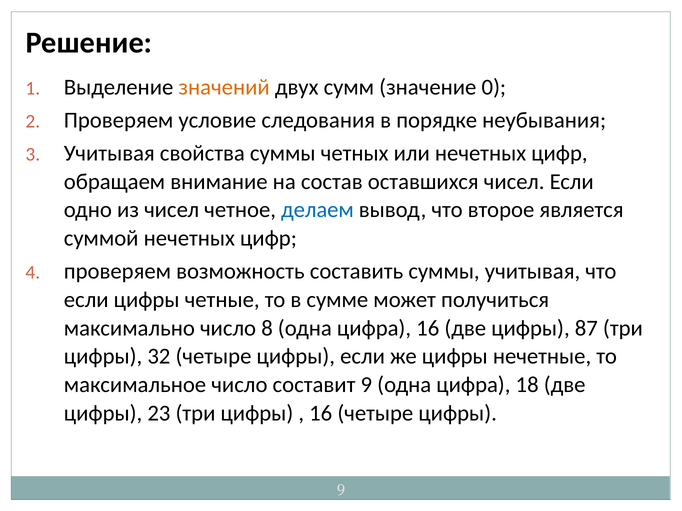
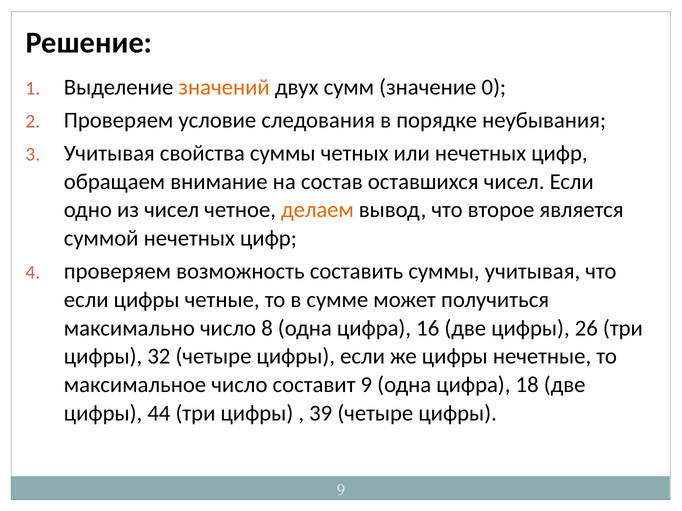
делаем colour: blue -> orange (317, 210)
87: 87 -> 26 (586, 328)
23: 23 -> 44 (159, 414)
16: 16 -> 39 (321, 414)
